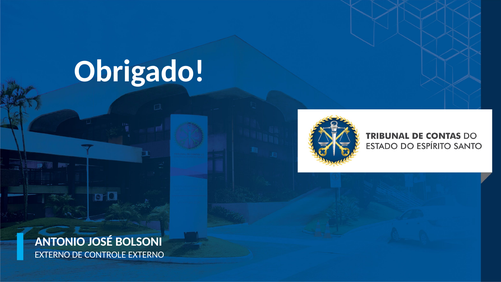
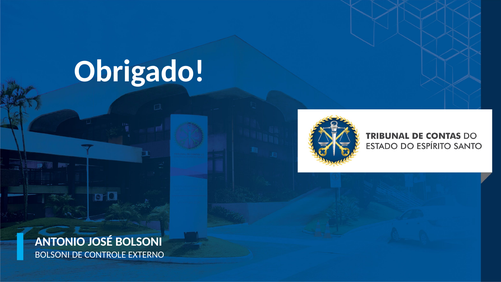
EXTERNO: EXTERNO -> BOLSONI (52, 255)
